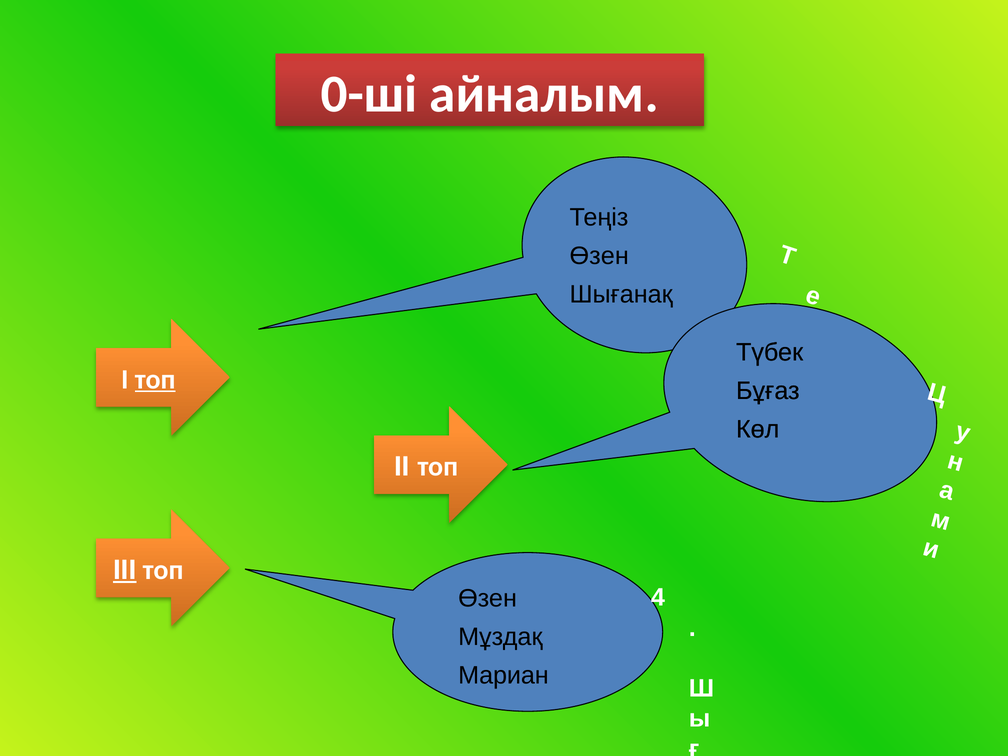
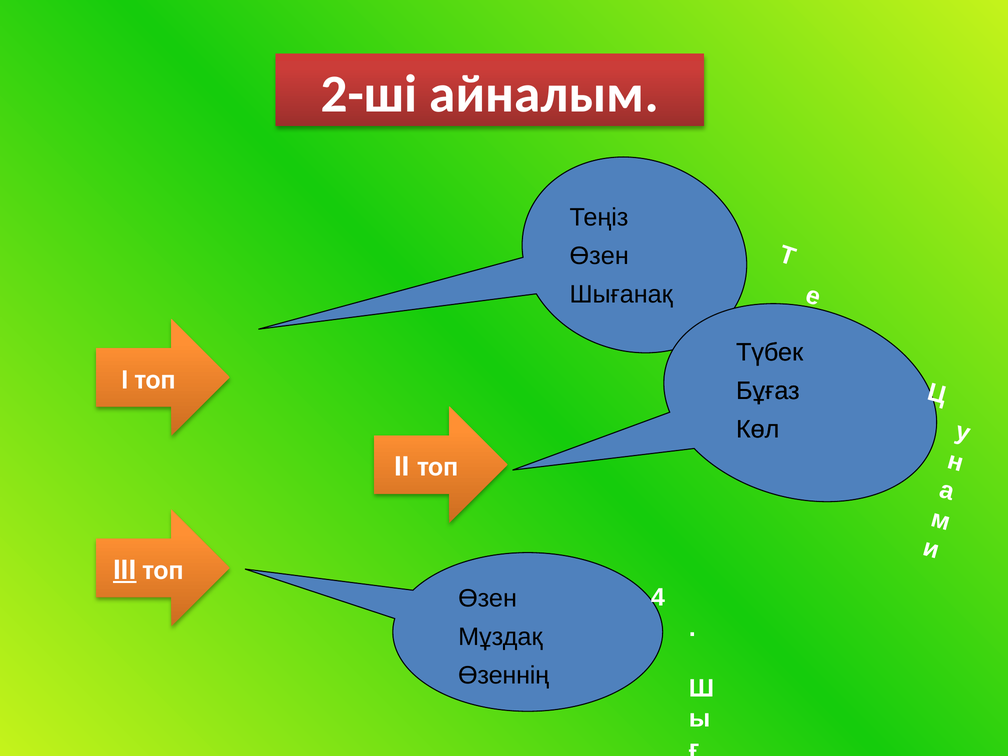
0-ші: 0-ші -> 2-ші (369, 94)
топ underline: present -> none (155, 379)
Мариан: Мариан -> Өзеннің (504, 676)
